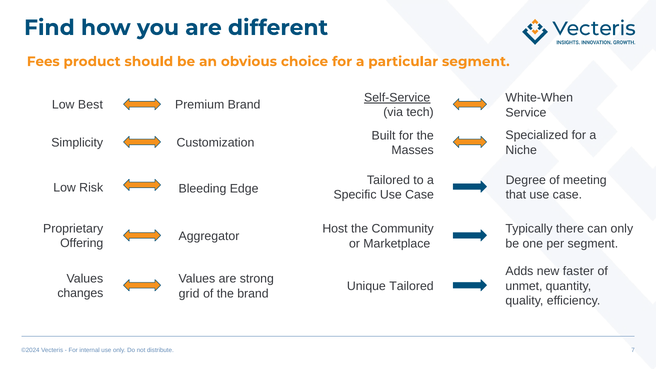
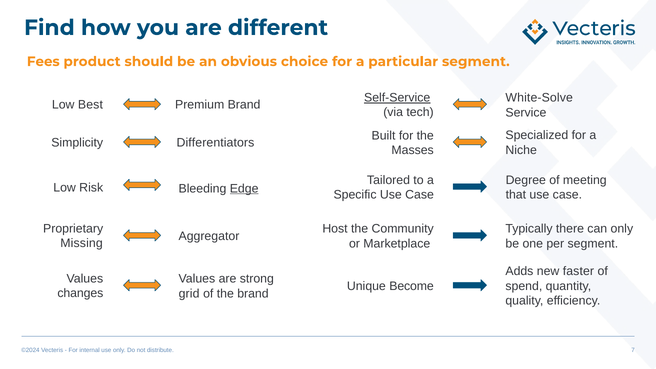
White-When: White-When -> White-Solve (539, 98)
Customization: Customization -> Differentiators (215, 143)
Edge underline: none -> present (244, 188)
Offering: Offering -> Missing (82, 243)
Unique Tailored: Tailored -> Become (412, 286)
unmet: unmet -> spend (524, 286)
